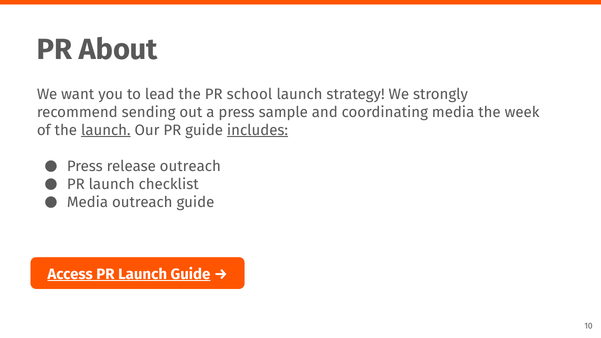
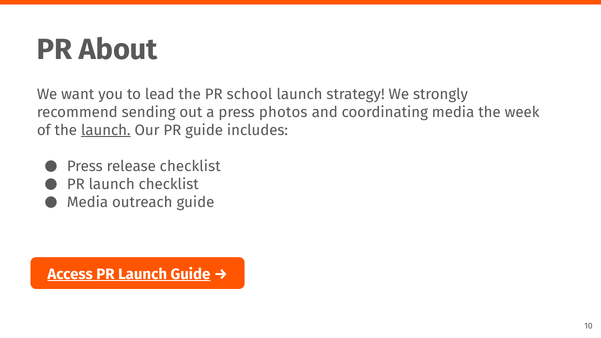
sample: sample -> photos (283, 112)
includes underline: present -> none (258, 130)
release outreach: outreach -> checklist (190, 166)
